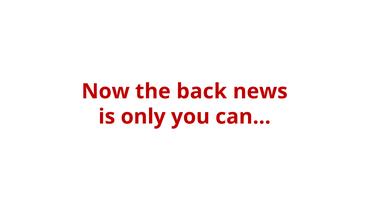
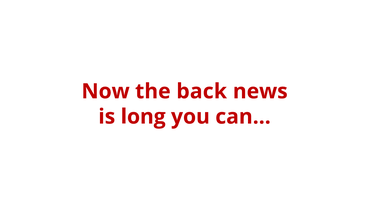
only: only -> long (143, 117)
